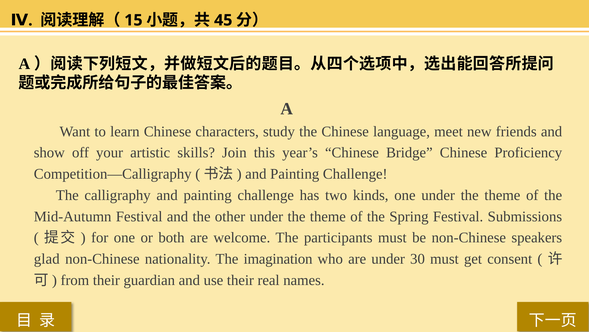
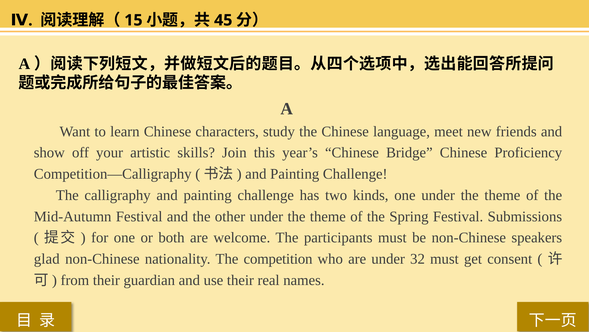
imagination: imagination -> competition (278, 258)
30: 30 -> 32 (418, 258)
